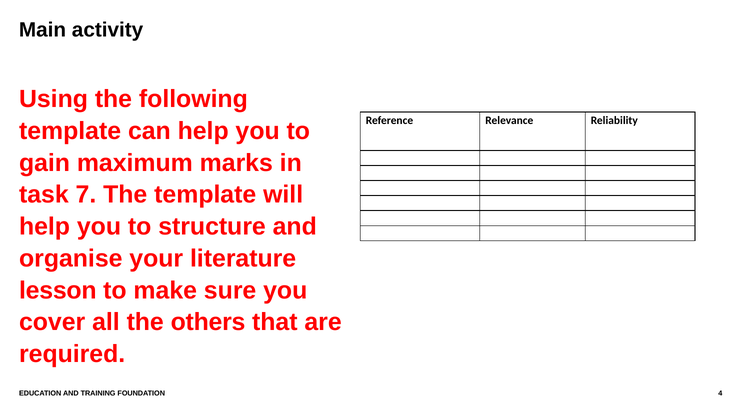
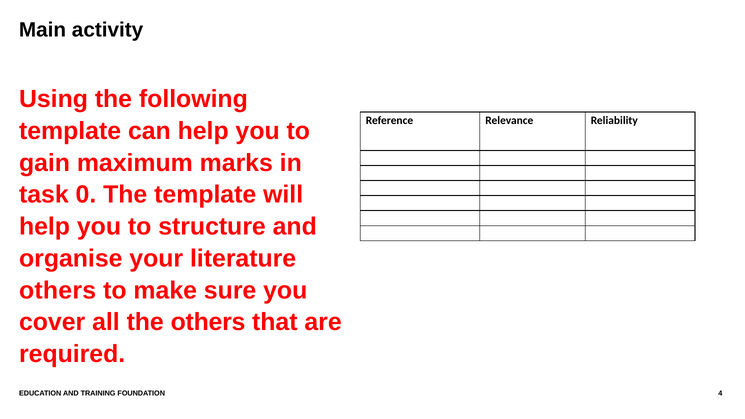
7: 7 -> 0 (86, 195)
lesson: lesson -> others (58, 290)
